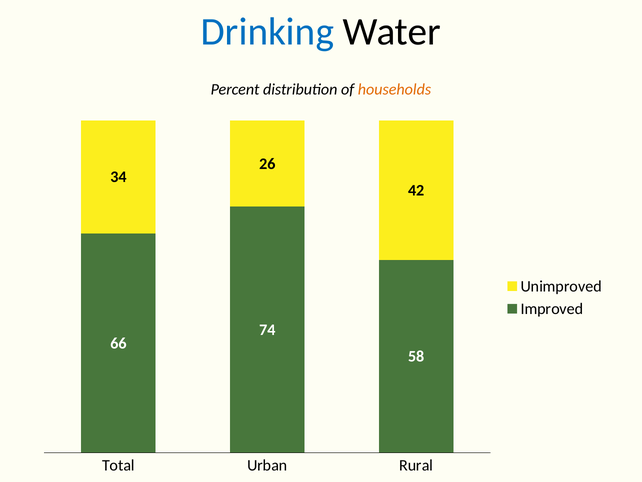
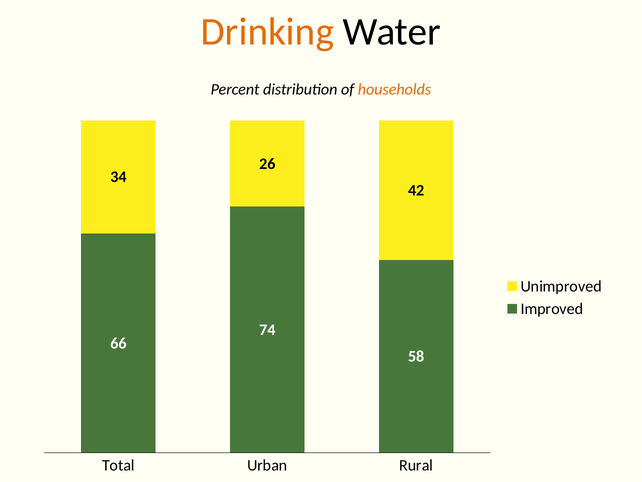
Drinking colour: blue -> orange (267, 32)
